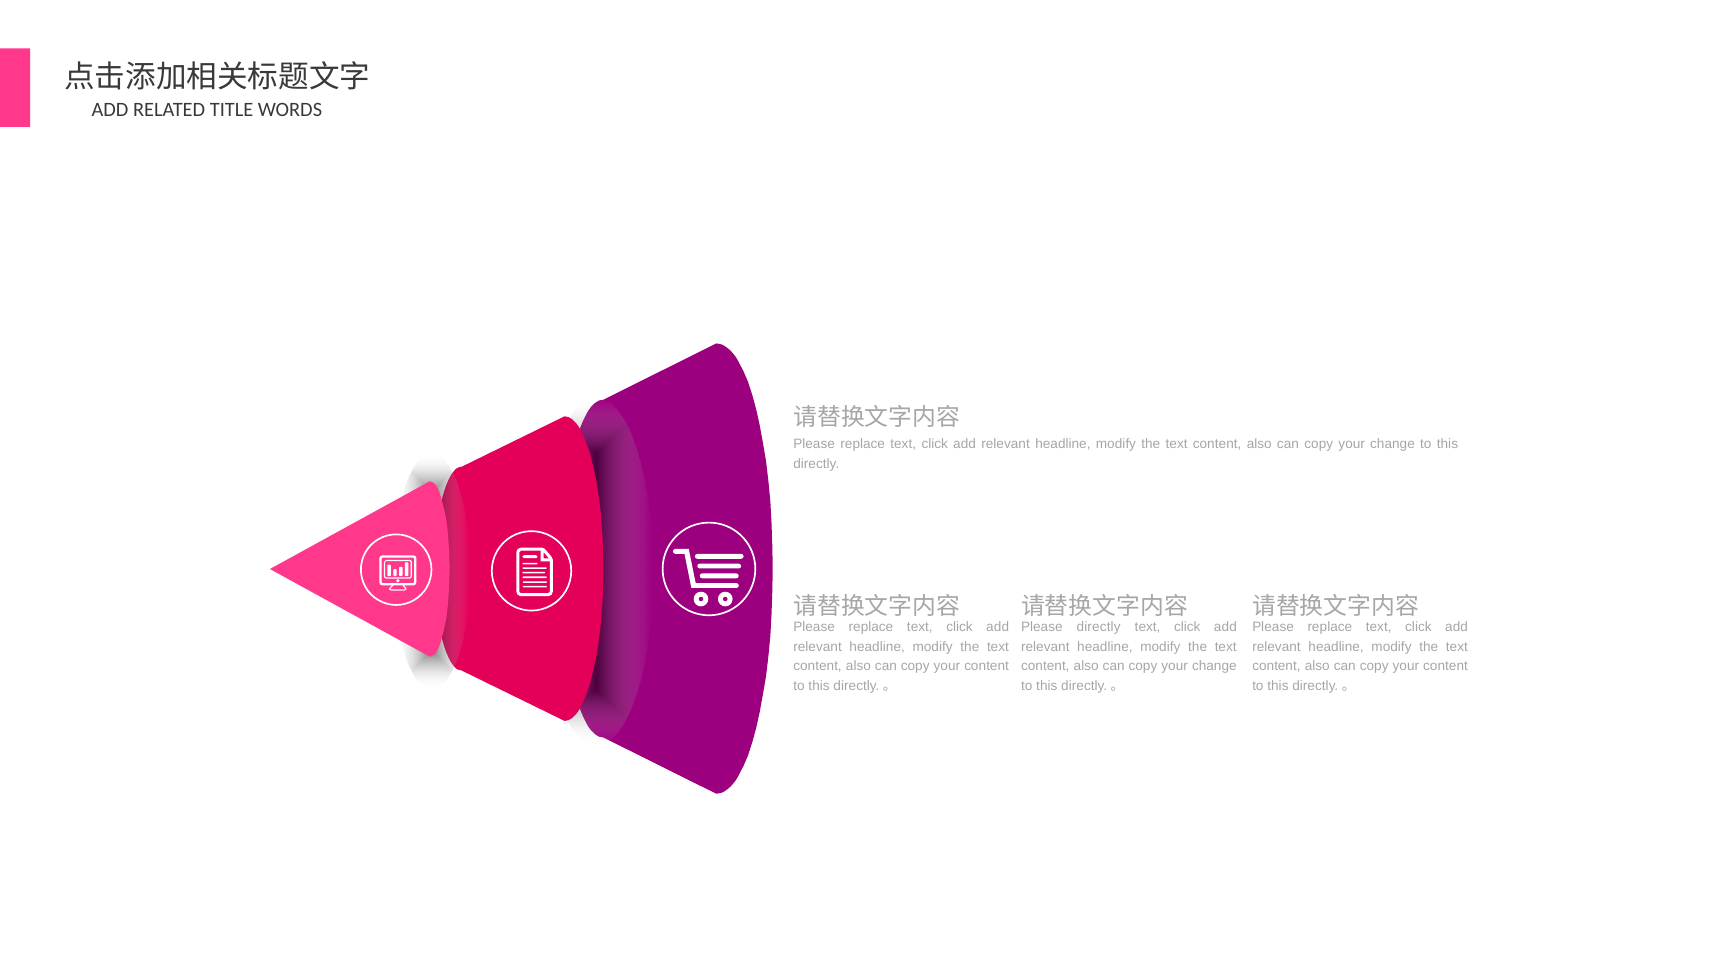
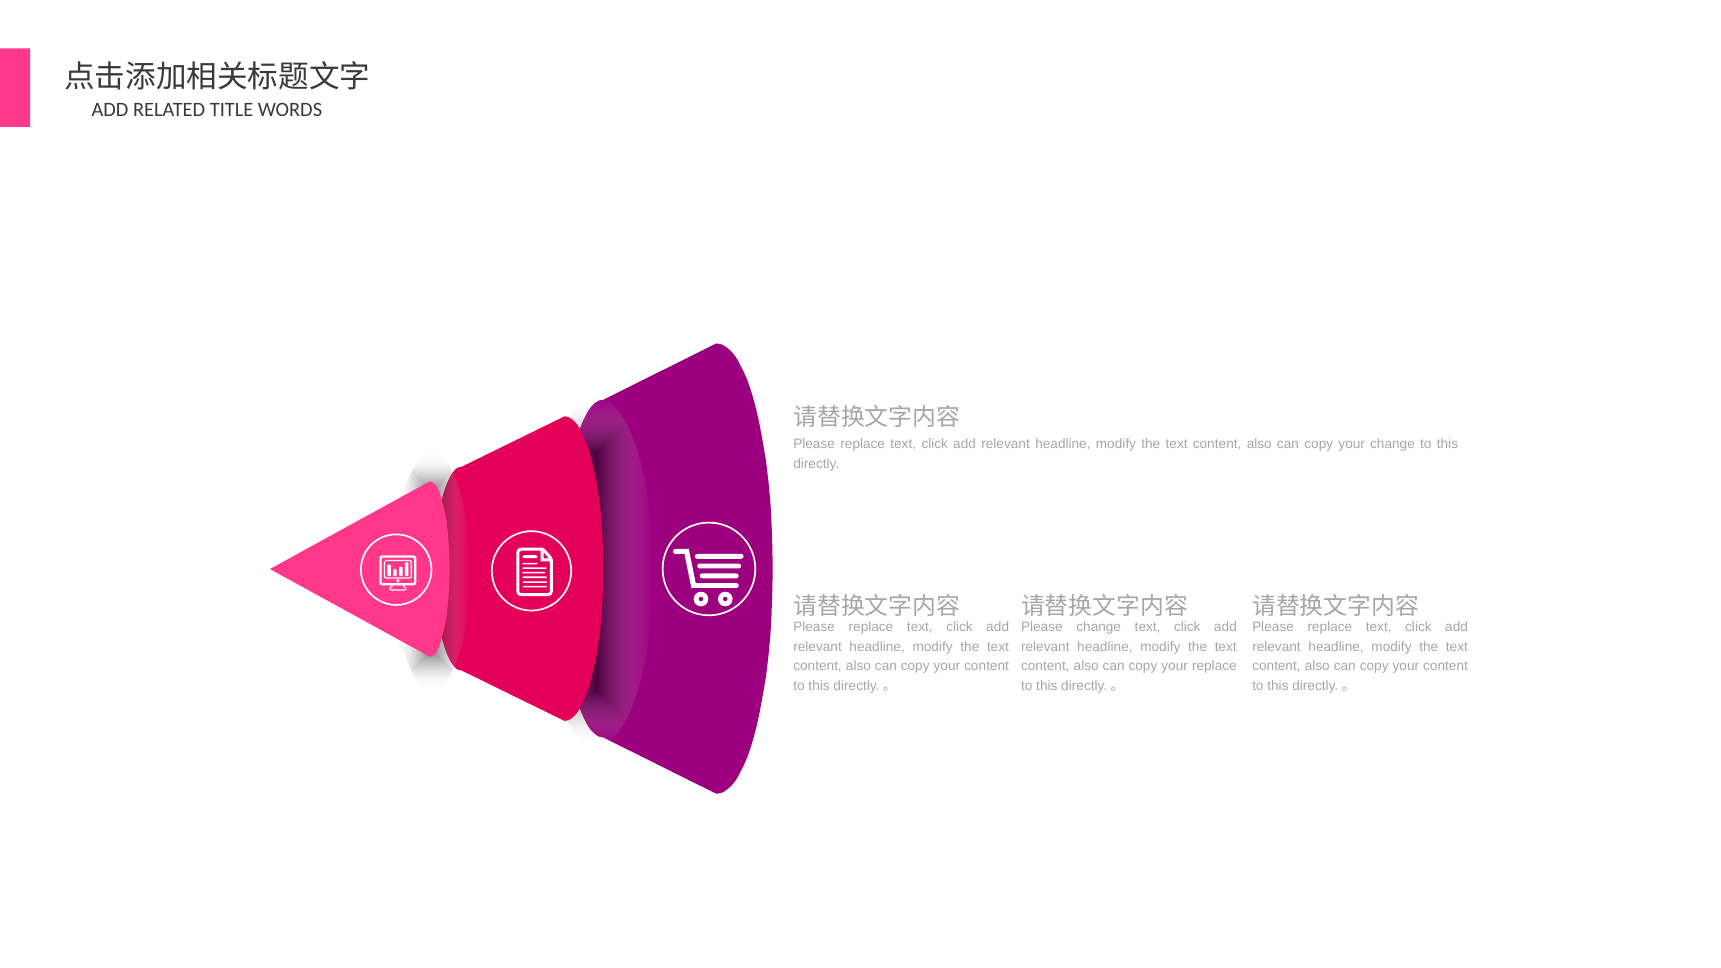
Please directly: directly -> change (1099, 627)
change: change -> replace (1214, 666)
